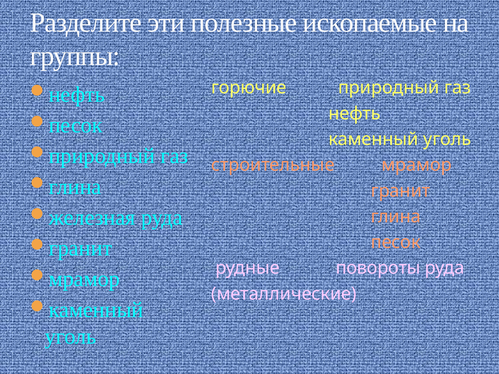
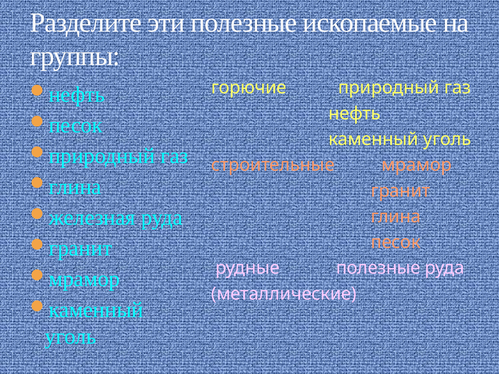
рудные повороты: повороты -> полезные (378, 268)
